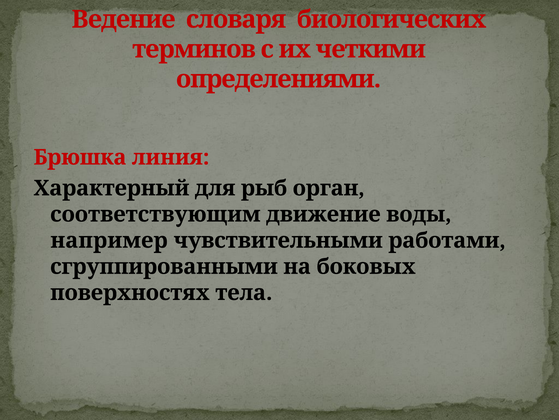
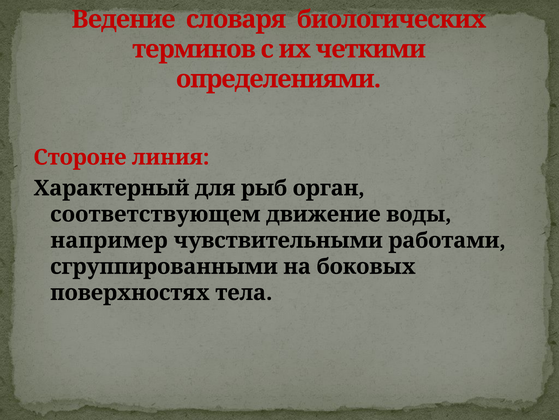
Брюшка: Брюшка -> Стороне (80, 157)
соответствующим: соответствующим -> соответствующем (155, 214)
